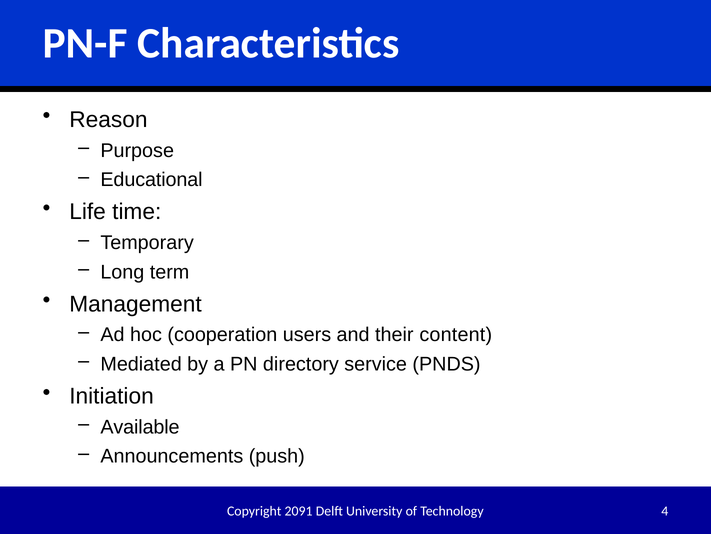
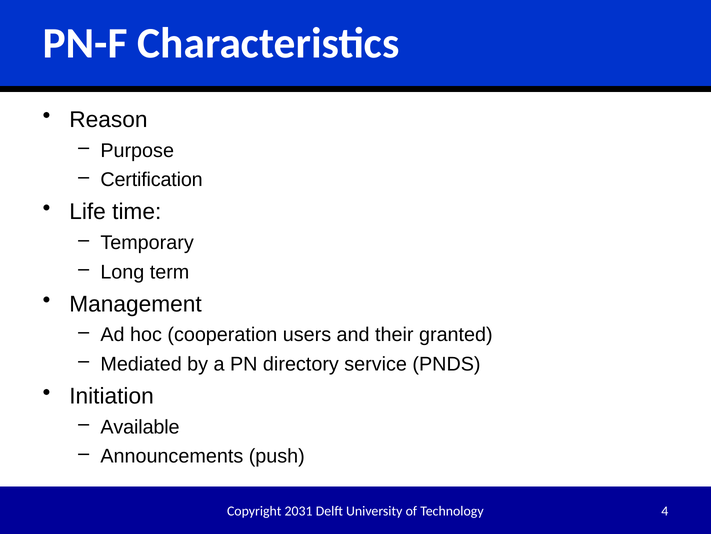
Educational: Educational -> Certification (152, 180)
content: content -> granted (456, 334)
2091: 2091 -> 2031 (299, 511)
